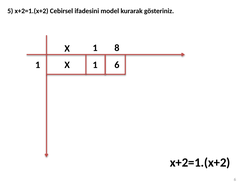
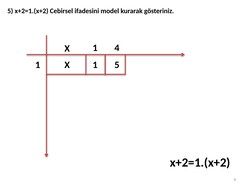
8: 8 -> 4 (117, 48)
1 6: 6 -> 5 (117, 65)
